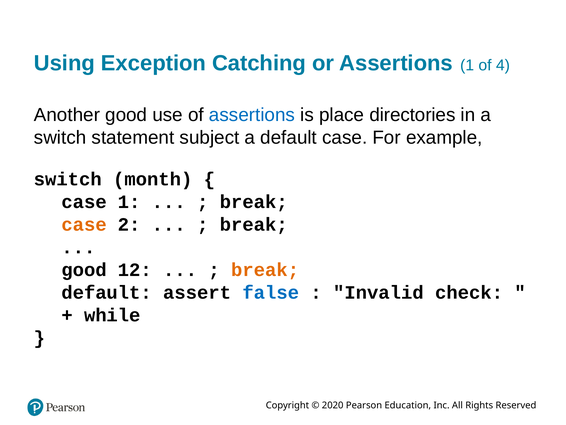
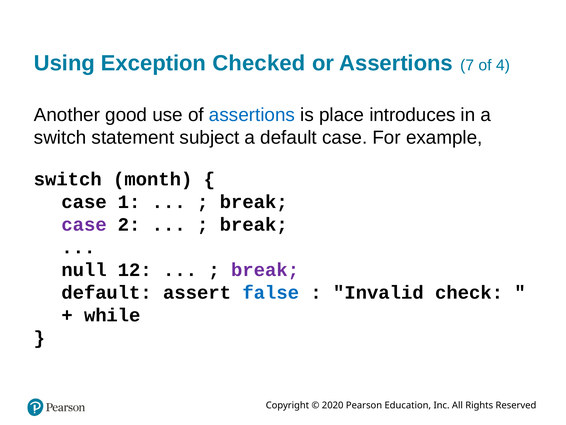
Catching: Catching -> Checked (259, 63)
Assertions 1: 1 -> 7 (467, 65)
directories: directories -> introduces (412, 115)
case colour: orange -> purple (84, 224)
good: good -> null (84, 270)
break colour: orange -> purple (265, 270)
